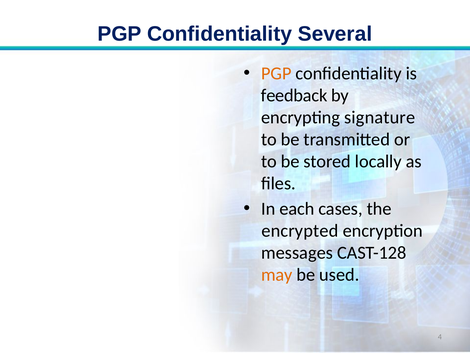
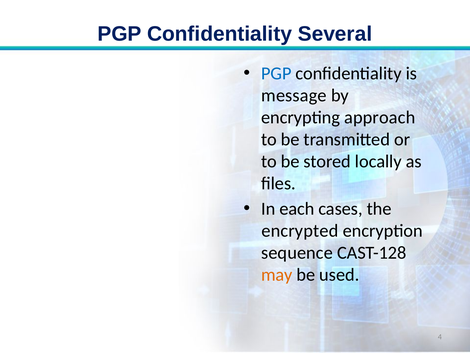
PGP colour: orange -> blue (276, 73)
feedback: feedback -> message (294, 95)
signature: signature -> approach (380, 117)
messages: messages -> sequence (297, 253)
